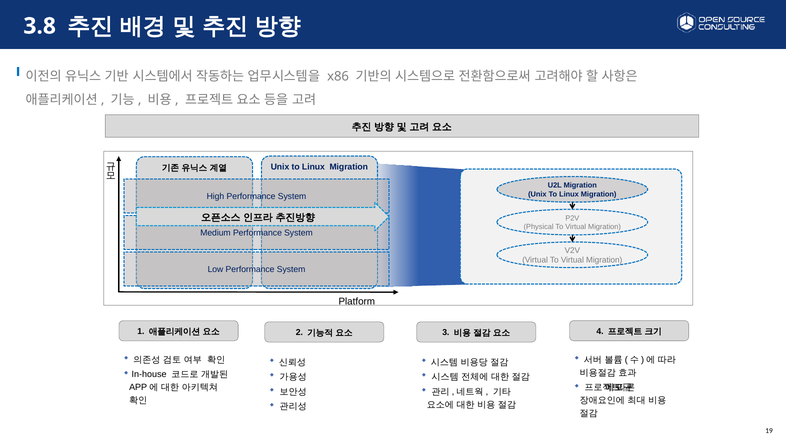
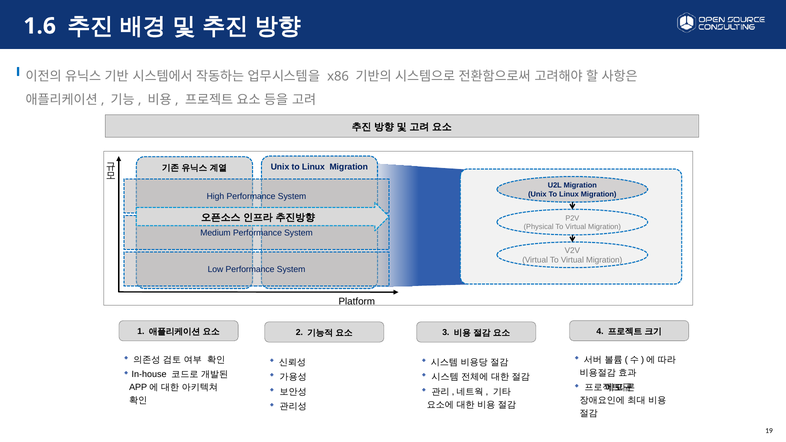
3.8: 3.8 -> 1.6 (40, 26)
